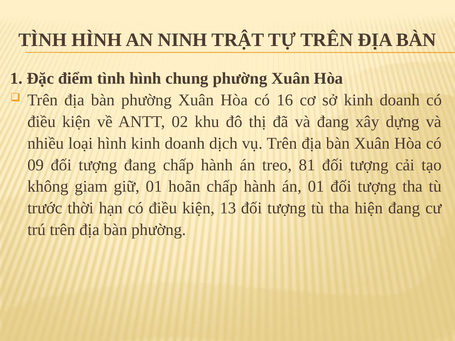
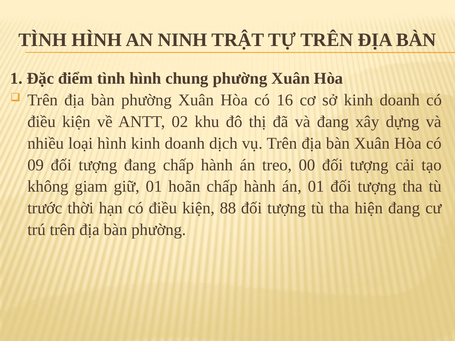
81: 81 -> 00 (307, 165)
13: 13 -> 88 (228, 208)
